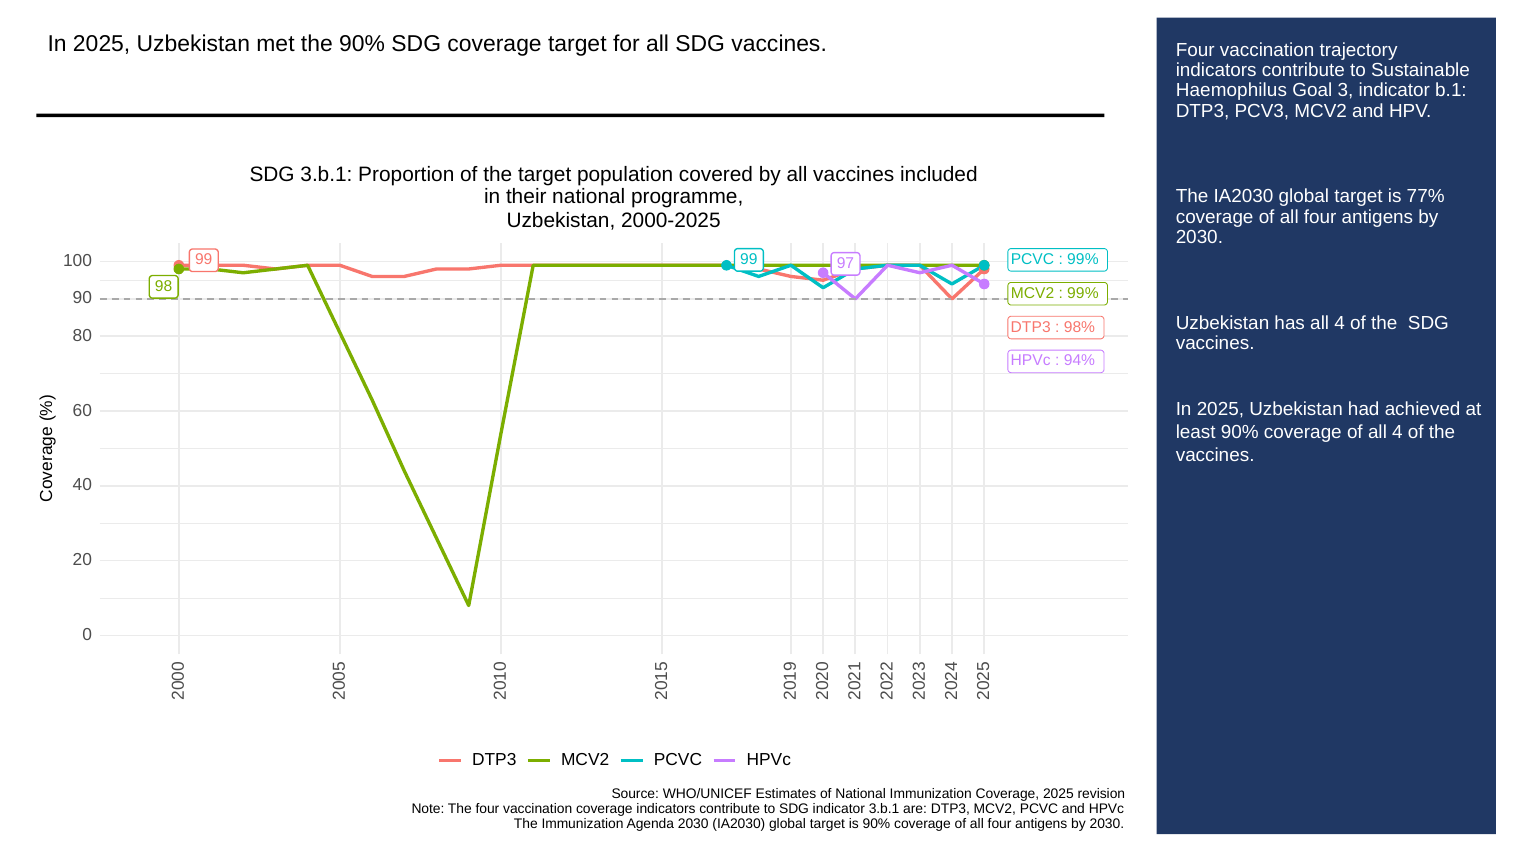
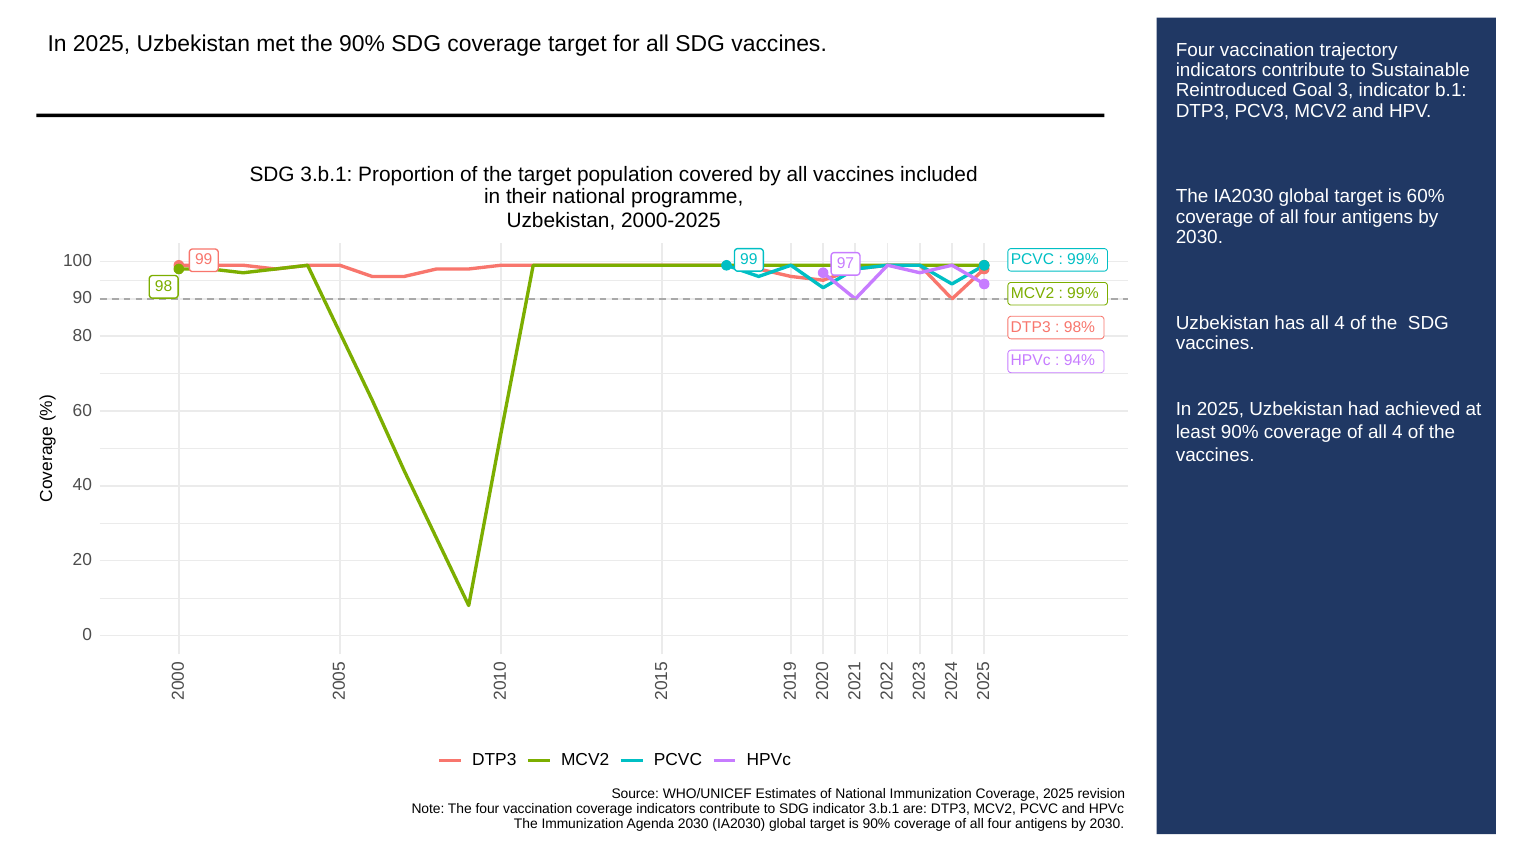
Haemophilus: Haemophilus -> Reintroduced (1232, 91)
77%: 77% -> 60% (1426, 197)
